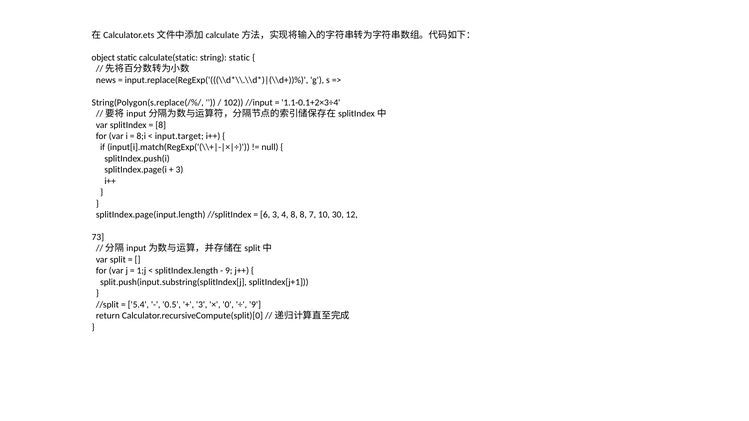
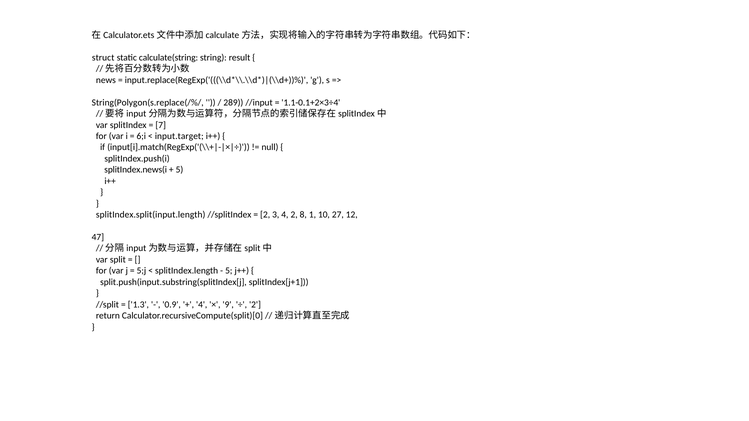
object: object -> struct (103, 58)
calculate(static: calculate(static -> calculate(string (168, 58)
string static: static -> result (240, 58)
102: 102 -> 289 (233, 103)
8: 8 -> 7 (161, 125)
8;i: 8;i -> 6;i (141, 136)
splitIndex.page(i: splitIndex.page(i -> splitIndex.news(i (136, 170)
3: 3 -> 5 (179, 170)
splitIndex.page(input.length: splitIndex.page(input.length -> splitIndex.split(input.length (151, 215)
6: 6 -> 2 (265, 215)
4 8: 8 -> 2 (294, 215)
7: 7 -> 1 (312, 215)
30: 30 -> 27 (338, 215)
73: 73 -> 47 (98, 237)
1;j: 1;j -> 5;j (141, 271)
9: 9 -> 5 (229, 271)
5.4: 5.4 -> 1.3 (138, 305)
0.5: 0.5 -> 0.9 (172, 305)
3: 3 -> 4 (202, 305)
0: 0 -> 9 (228, 305)
9: 9 -> 2 (255, 305)
